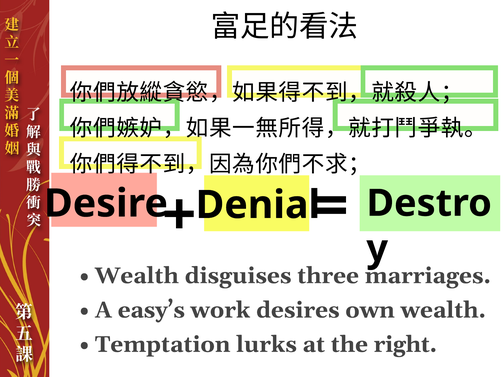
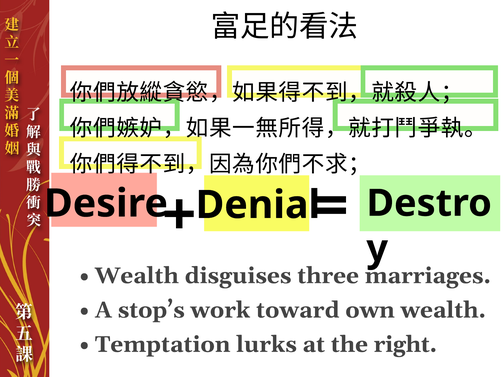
easy’s: easy’s -> stop’s (151, 310)
desires: desires -> toward (298, 310)
